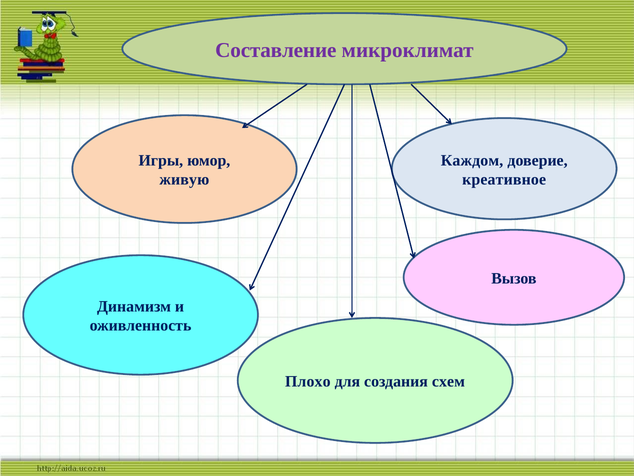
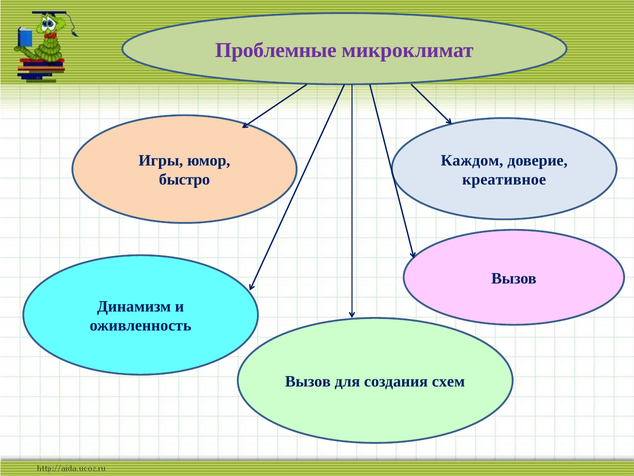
Составление: Составление -> Проблемные (276, 50)
живую: живую -> быстро (185, 180)
Плохо: Плохо -> Вызов (308, 381)
